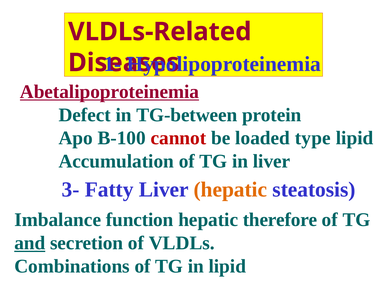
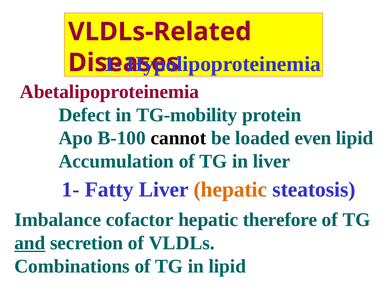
Abetalipoproteinemia underline: present -> none (109, 92)
TG-between: TG-between -> TG-mobility (187, 115)
cannot colour: red -> black (178, 138)
type: type -> even (313, 138)
3-: 3- -> 1- (71, 189)
function: function -> cofactor (140, 219)
